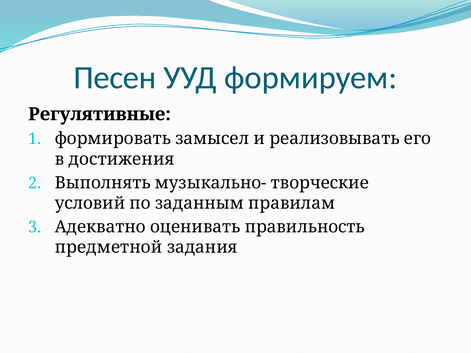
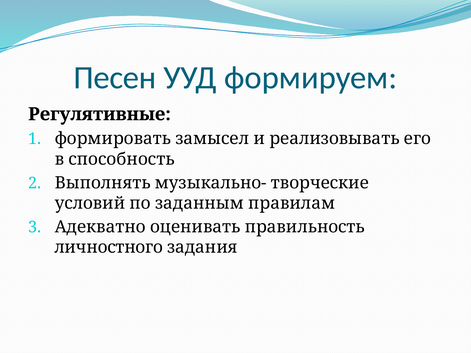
достижения: достижения -> способность (122, 159)
предметной: предметной -> личностного (109, 248)
